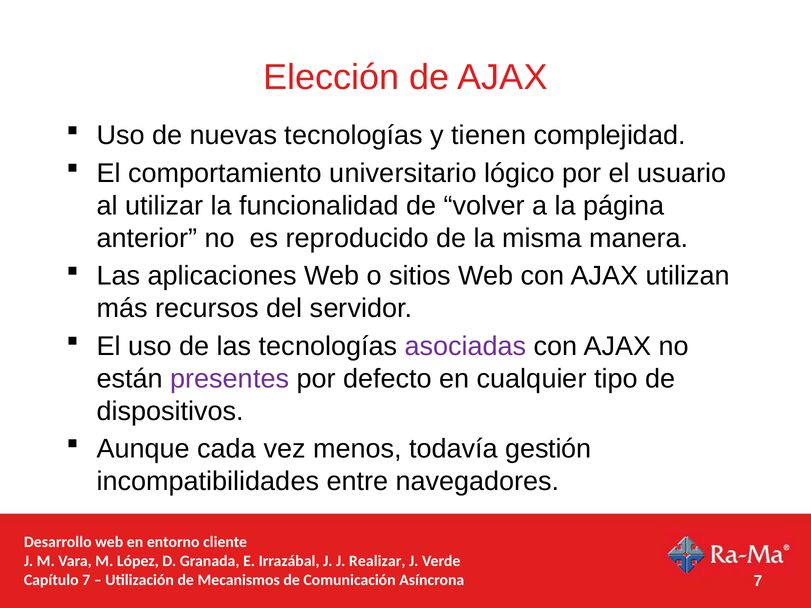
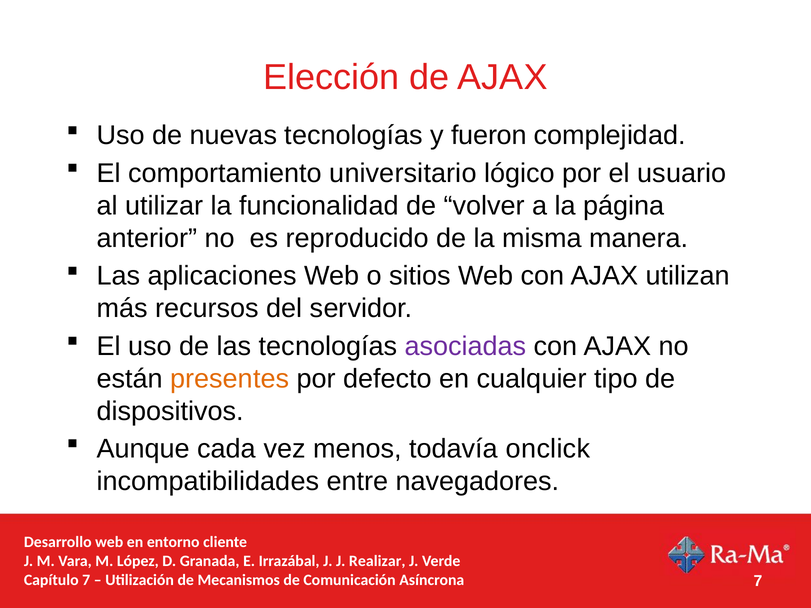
tienen: tienen -> fueron (489, 136)
presentes colour: purple -> orange (230, 379)
gestión: gestión -> onclick (548, 449)
